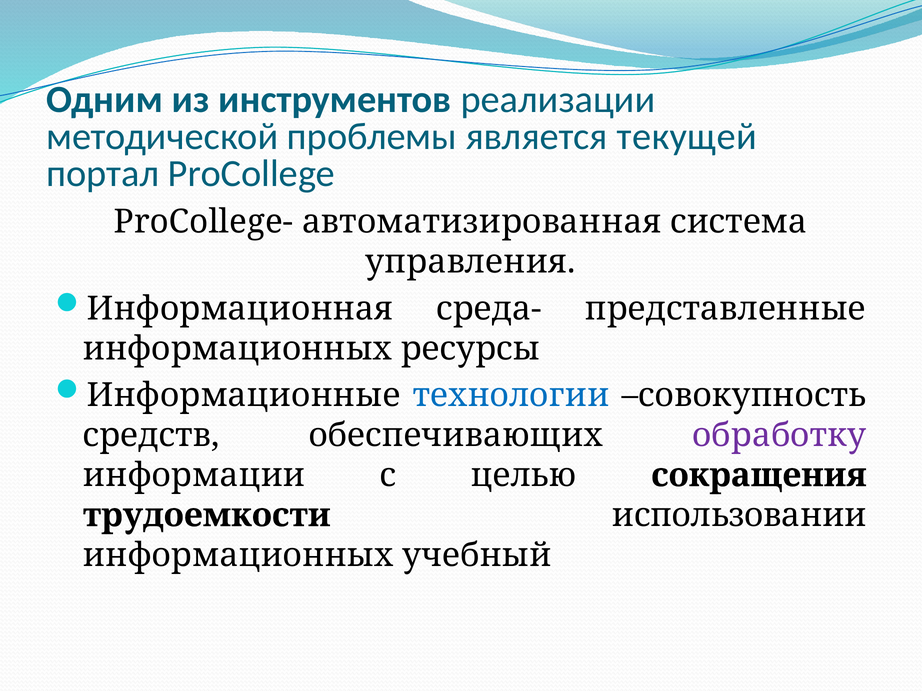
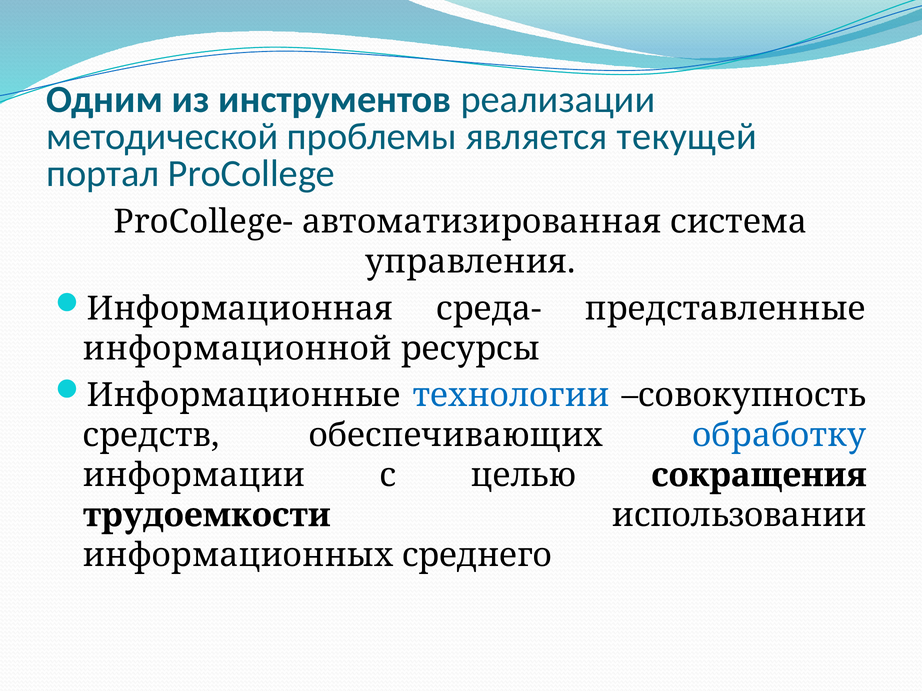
информационных: информационных -> информационной (237, 349)
обработку colour: purple -> blue (779, 436)
учебный: учебный -> среднего (477, 556)
